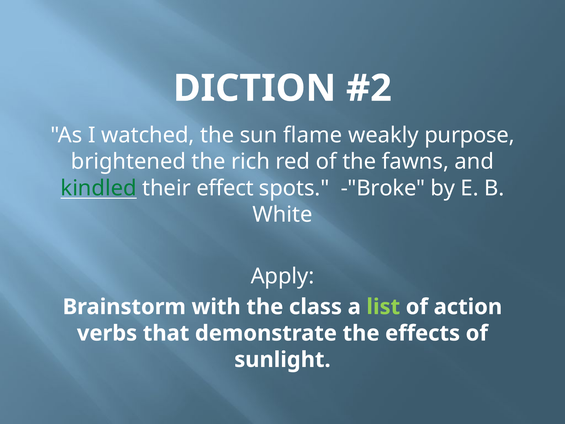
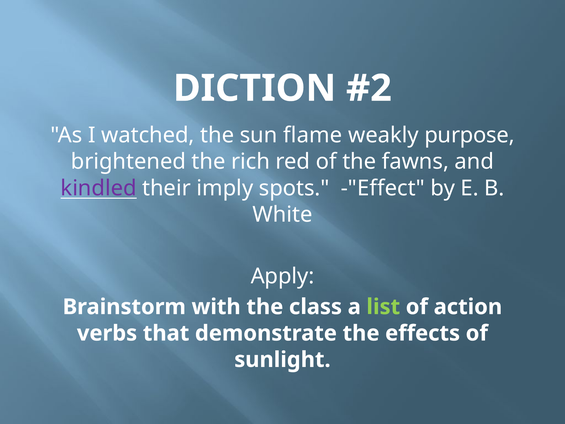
kindled colour: green -> purple (99, 188)
effect: effect -> imply (225, 188)
-"Broke: -"Broke -> -"Effect (383, 188)
